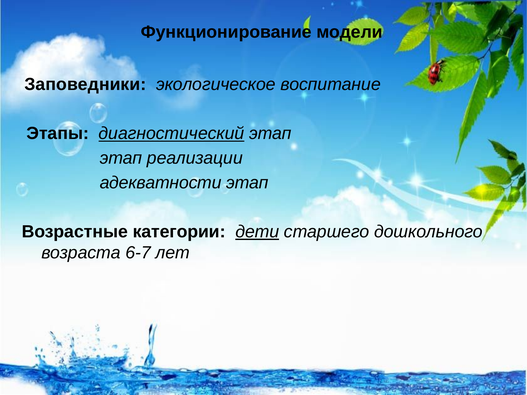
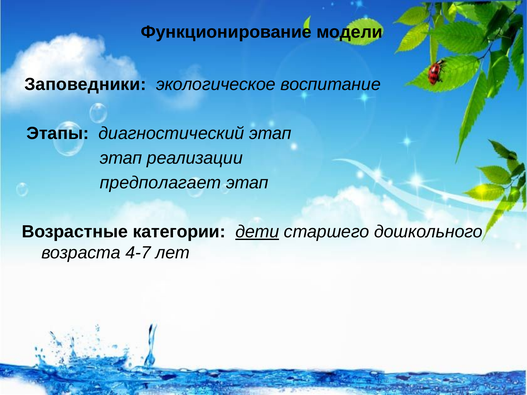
диагностический underline: present -> none (171, 134)
адекватности: адекватности -> предполагает (161, 183)
6-7: 6-7 -> 4-7 (138, 253)
